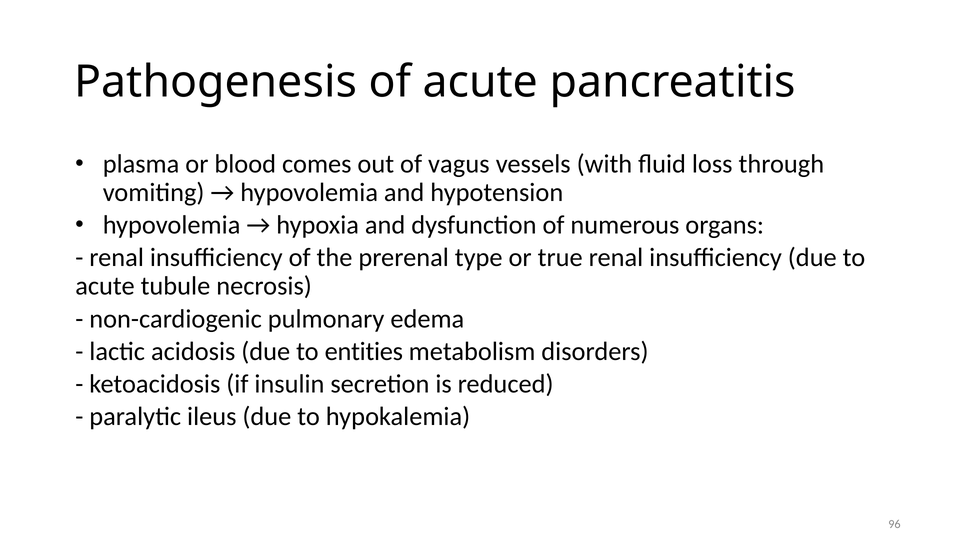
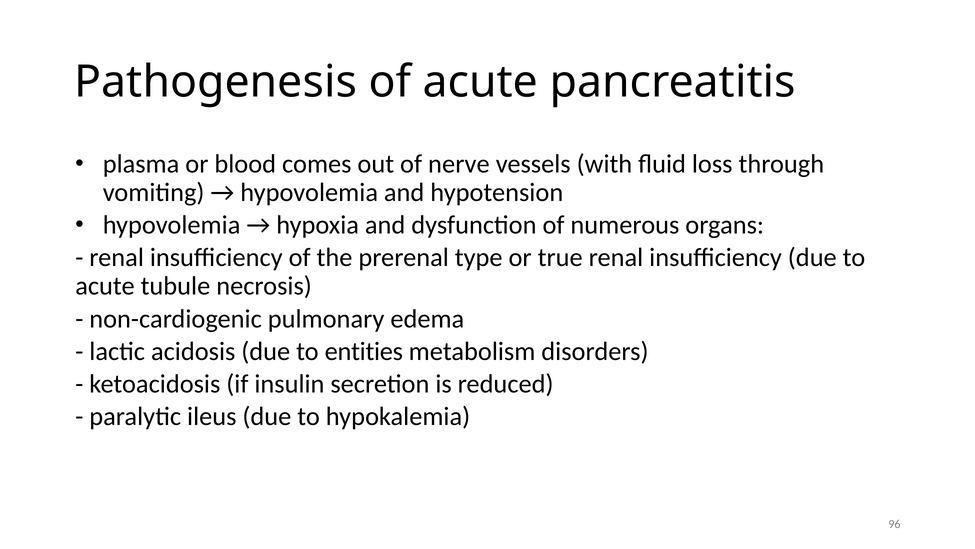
vagus: vagus -> nerve (459, 164)
